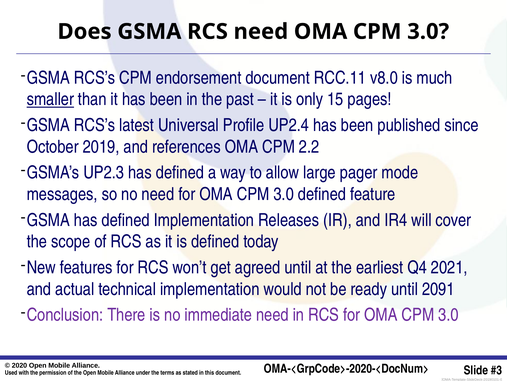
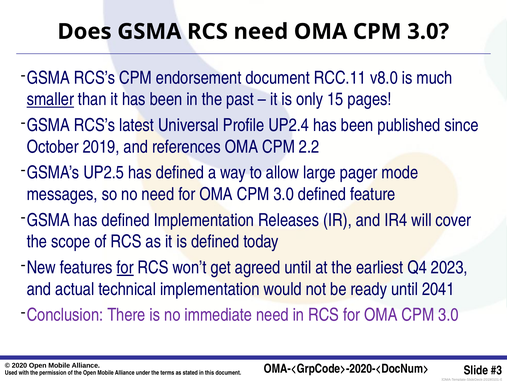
UP2.3: UP2.3 -> UP2.5 (104, 172)
for underline: none -> present (125, 267)
2021: 2021 -> 2023 (449, 267)
2091: 2091 -> 2041 (438, 289)
